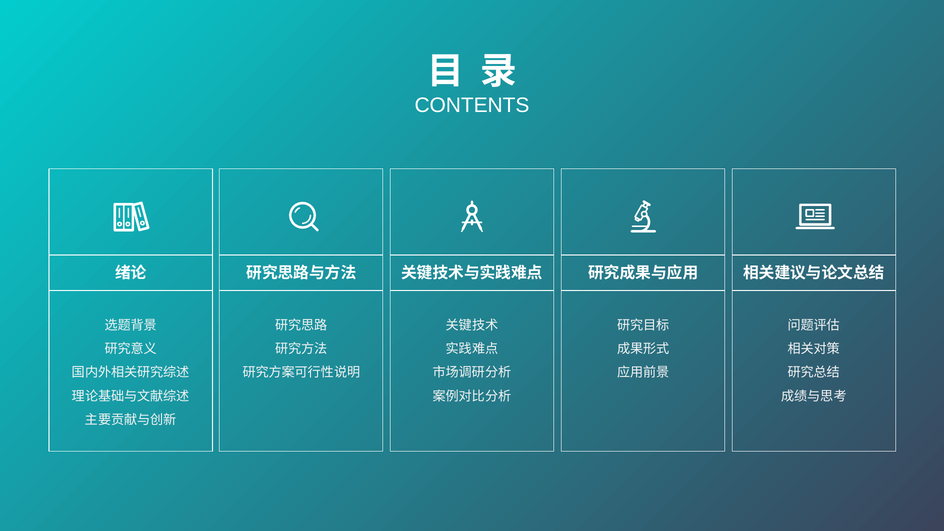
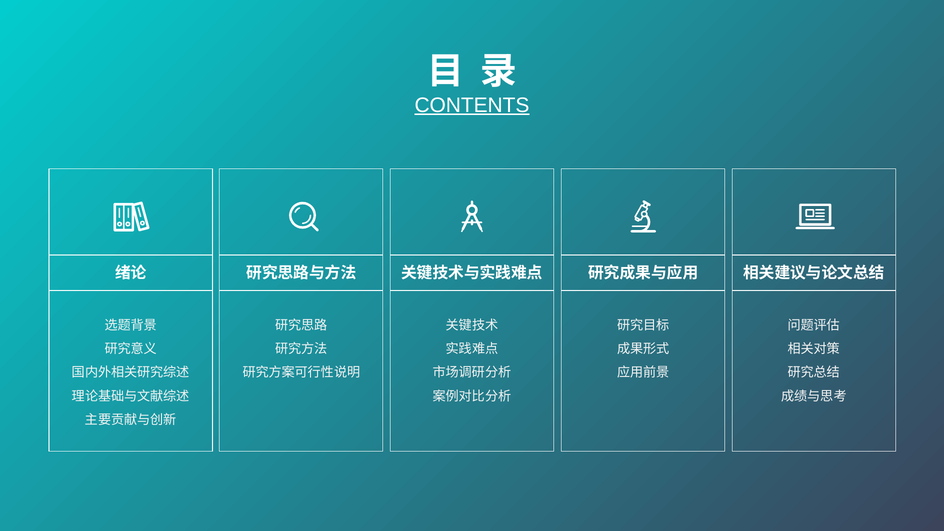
CONTENTS underline: none -> present (472, 105)
